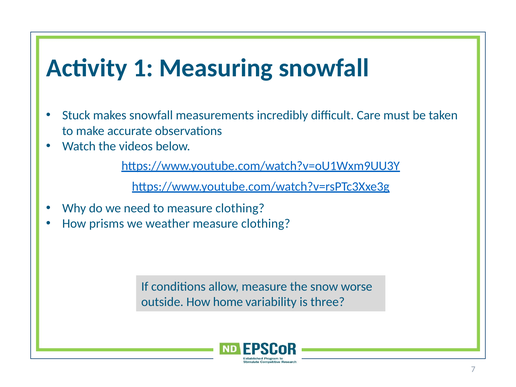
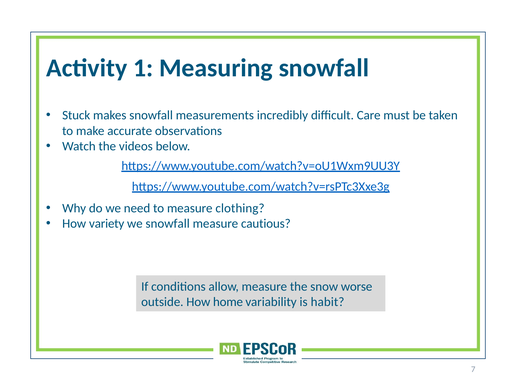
prisms: prisms -> variety (107, 224)
we weather: weather -> snowfall (168, 224)
clothing: clothing -> cautious (266, 224)
three: three -> habit (328, 302)
